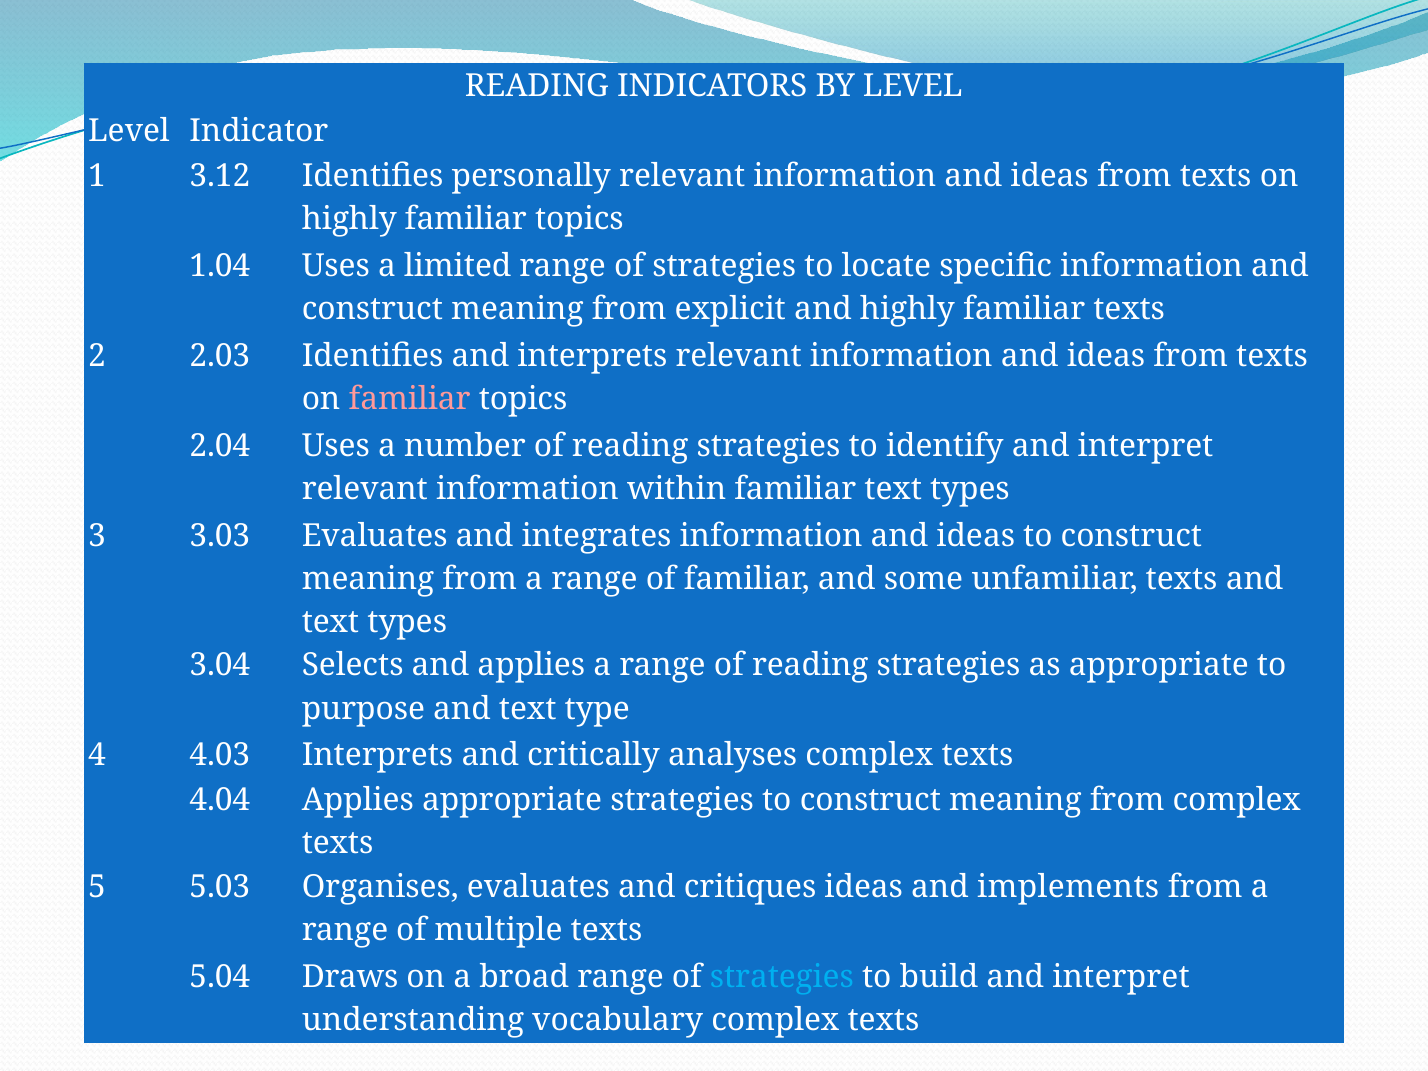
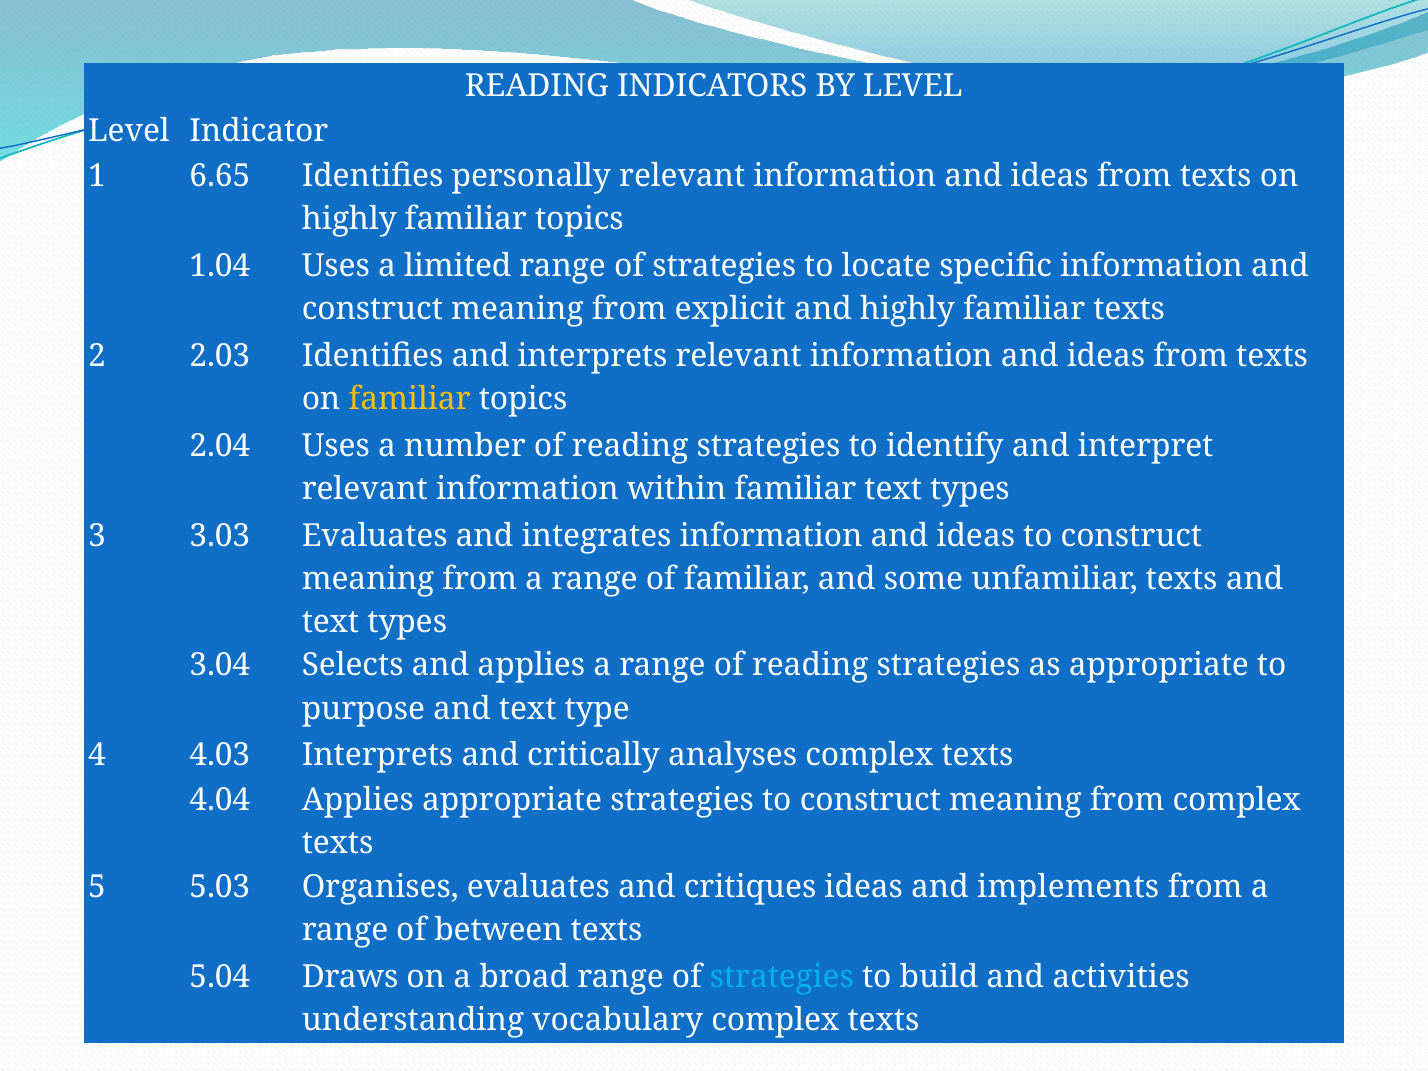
3.12: 3.12 -> 6.65 (220, 176)
familiar colour: pink -> yellow (410, 399)
multiple: multiple -> between (499, 930)
build and interpret: interpret -> activities (1121, 977)
